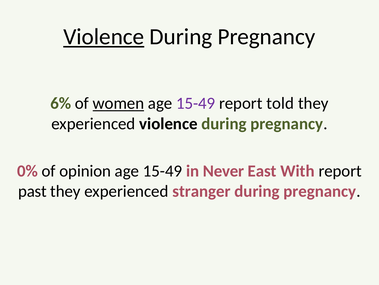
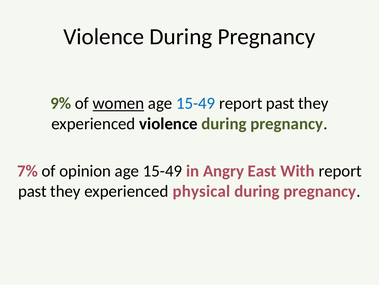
Violence underline: present -> none (104, 37)
6%: 6% -> 9% (61, 103)
15-49 colour: purple -> blue (196, 103)
told: told -> past (280, 103)
0%: 0% -> 7% (27, 171)
Never: Never -> Angry (223, 171)
stranger: stranger -> physical (201, 191)
